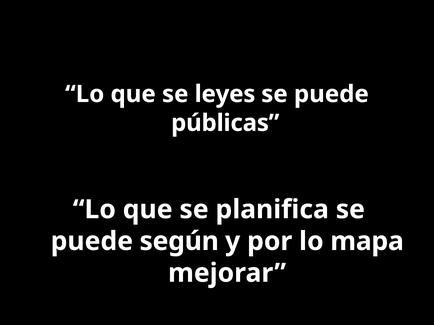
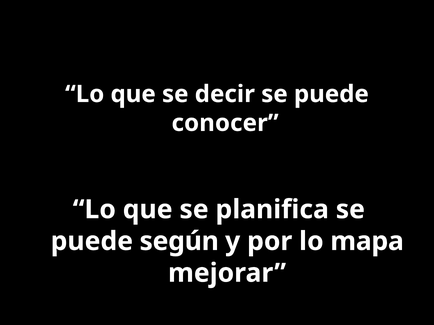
leyes: leyes -> decir (225, 94)
públicas: públicas -> conocer (225, 123)
